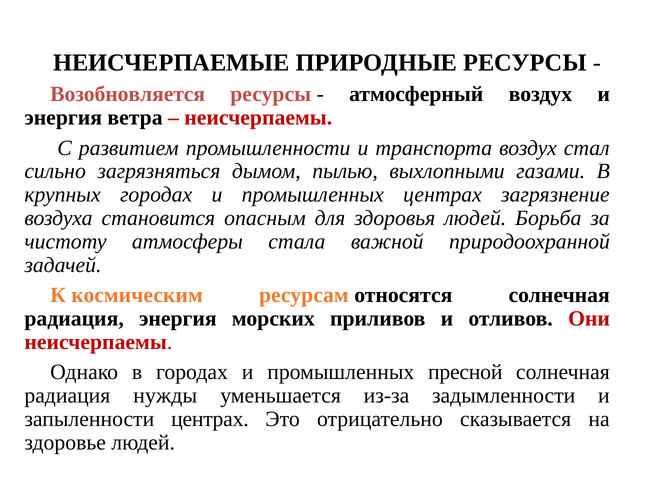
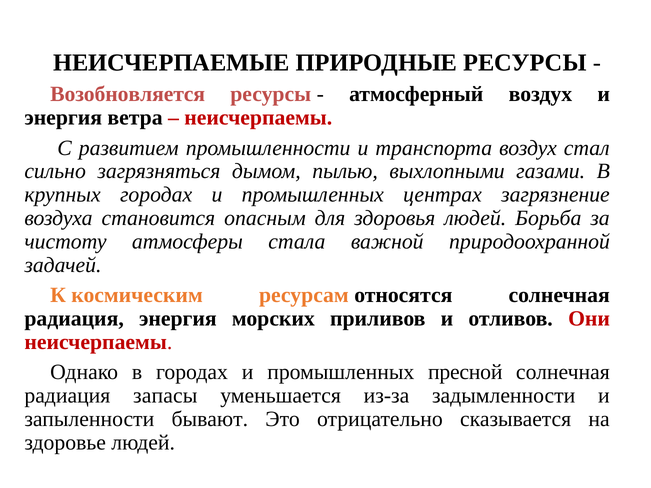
нужды: нужды -> запасы (165, 396)
запыленности центрах: центрах -> бывают (210, 419)
